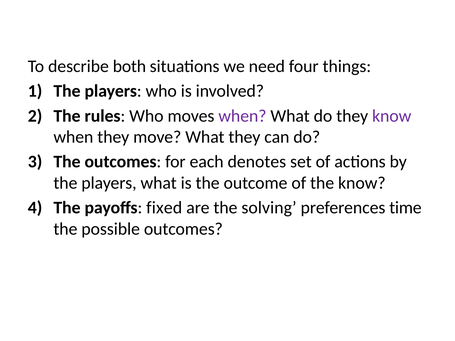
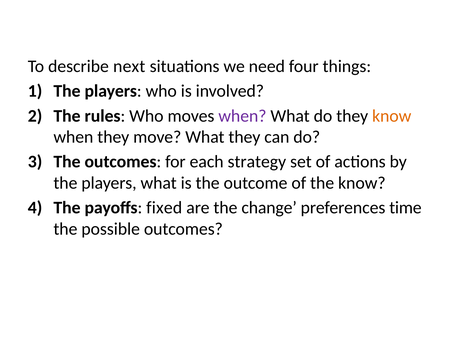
both: both -> next (129, 66)
know colour: purple -> orange (392, 116)
denotes: denotes -> strategy (257, 162)
solving: solving -> change (269, 208)
